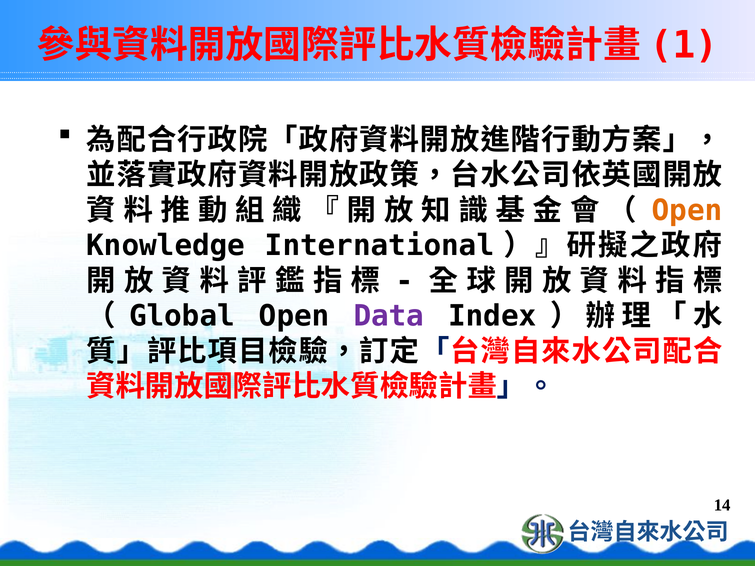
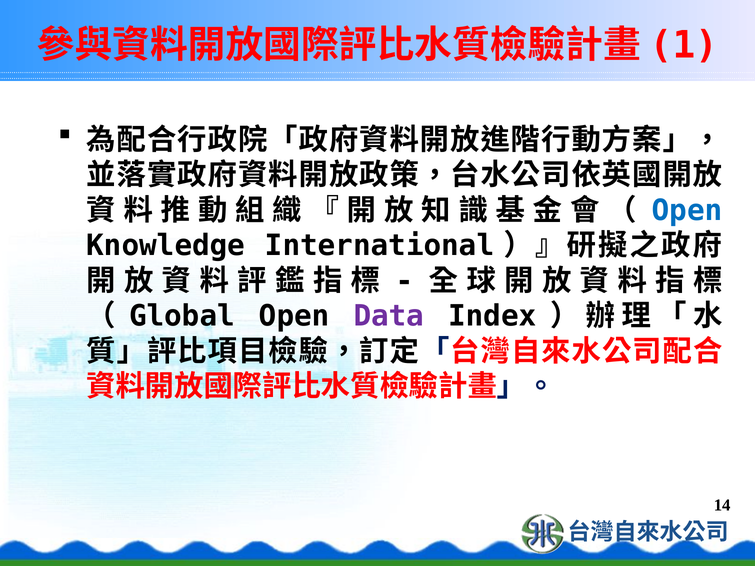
Open colour: orange -> blue (687, 211)
